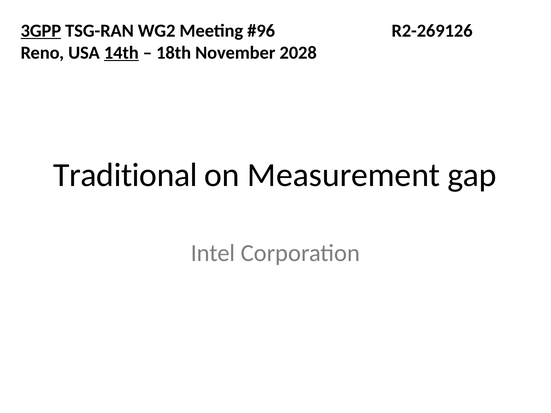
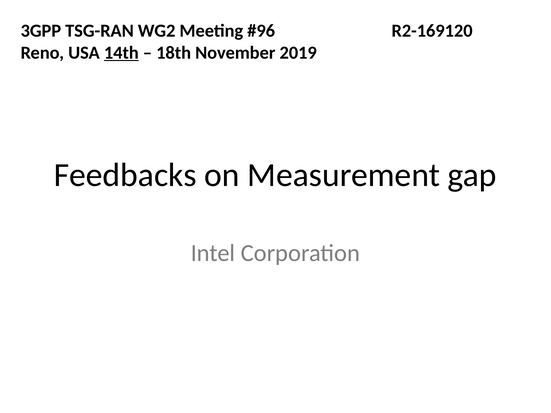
3GPP underline: present -> none (41, 31)
R2-269126: R2-269126 -> R2-169120 (432, 31)
2028: 2028 -> 2019 (298, 53)
Traditional: Traditional -> Feedbacks (125, 175)
